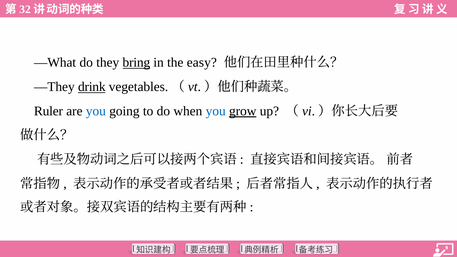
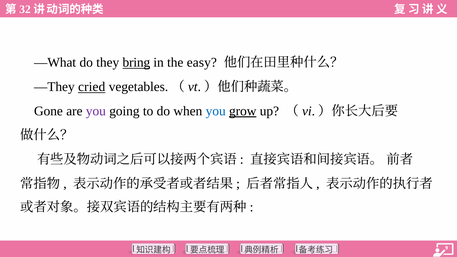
drink: drink -> cried (92, 87)
Ruler: Ruler -> Gone (48, 111)
you colour: blue -> purple (96, 111)
